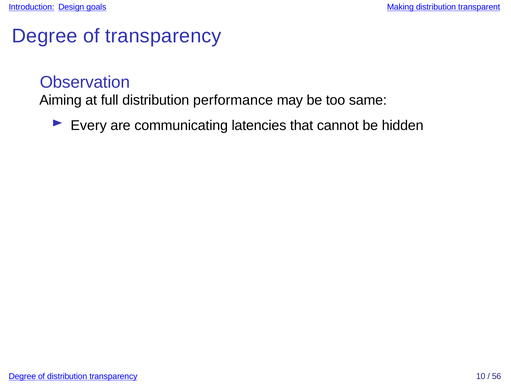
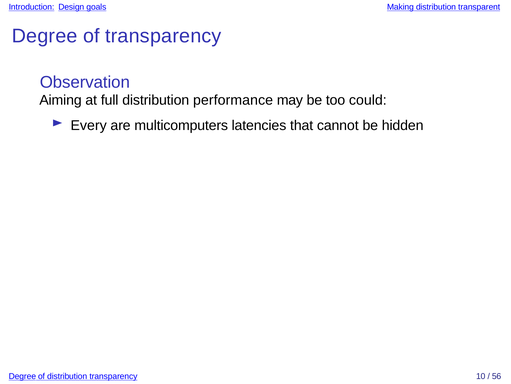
same: same -> could (368, 100)
communicating: communicating -> multicomputers (181, 125)
